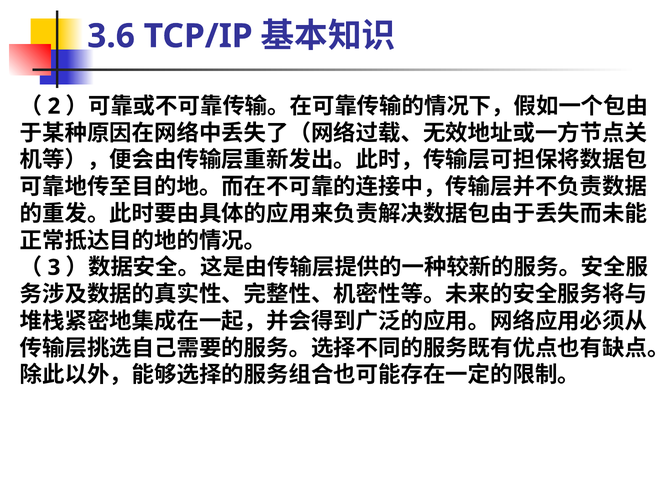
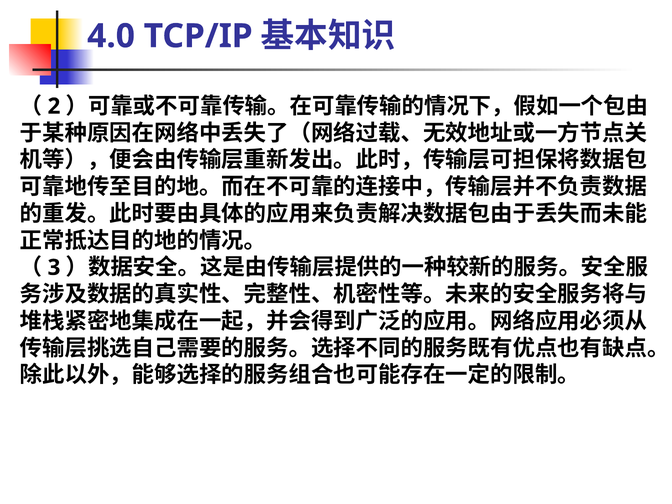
3.6: 3.6 -> 4.0 (111, 36)
